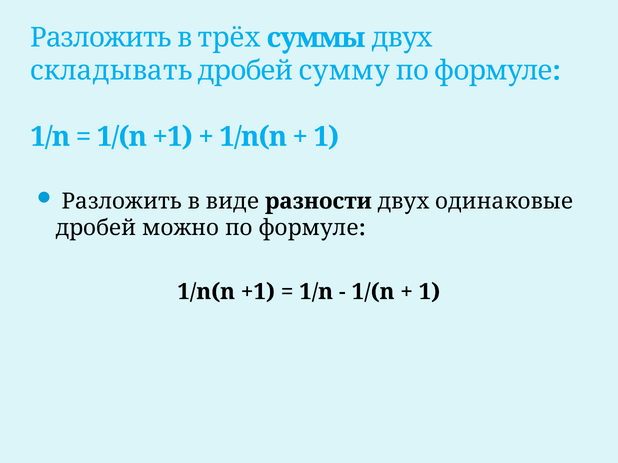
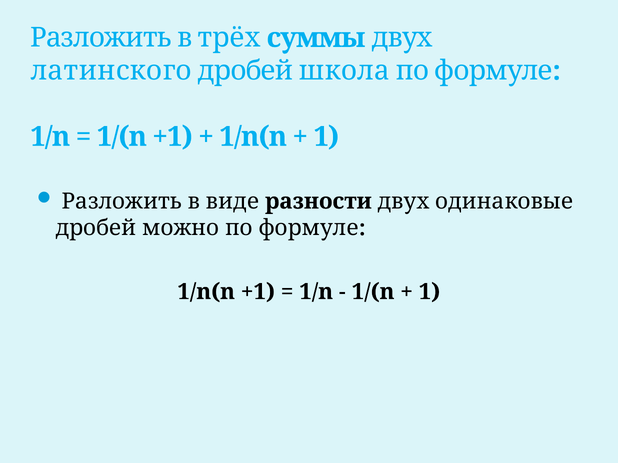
складывать: складывать -> латинского (111, 71)
сумму: сумму -> школа (344, 71)
